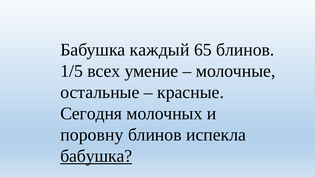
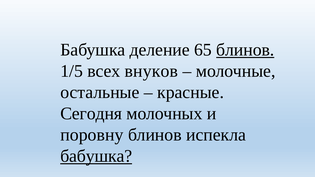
каждый: каждый -> деление (160, 50)
блинов underline: none -> present (245, 50)
умение: умение -> внуков (151, 71)
